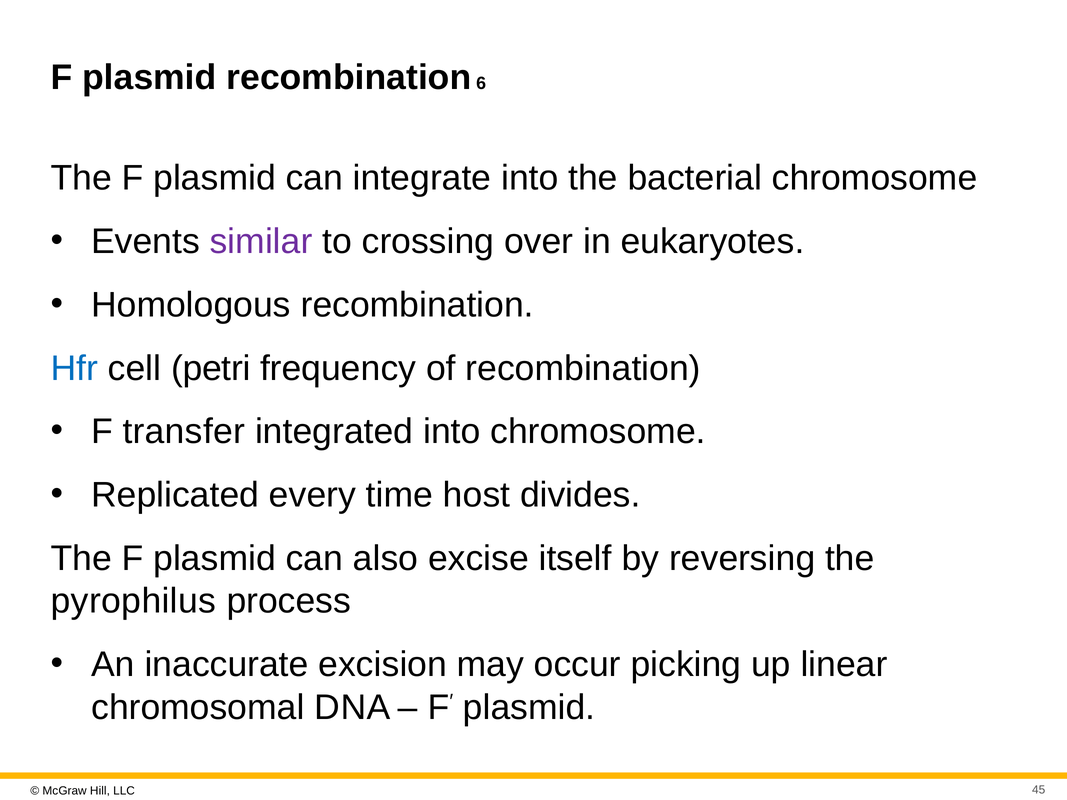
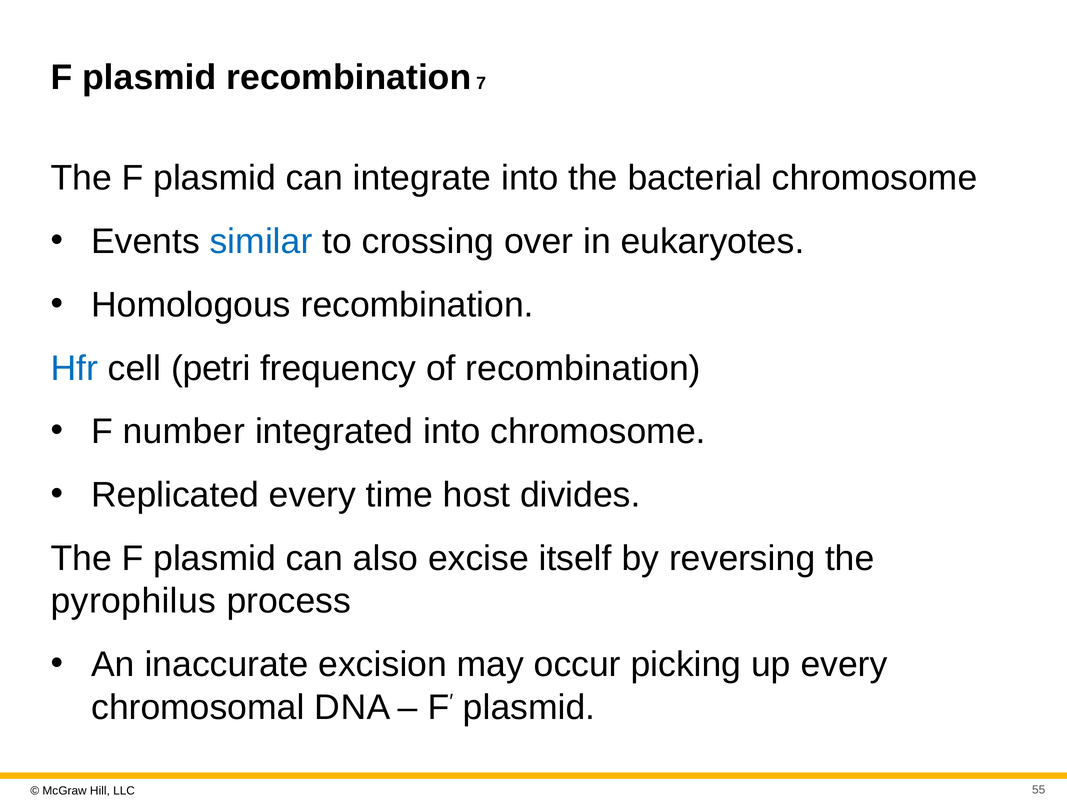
6: 6 -> 7 (481, 84)
similar colour: purple -> blue (261, 242)
transfer: transfer -> number (184, 432)
up linear: linear -> every (844, 665)
45: 45 -> 55 (1039, 790)
